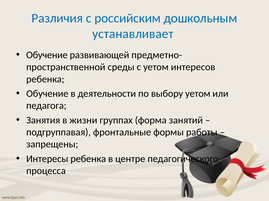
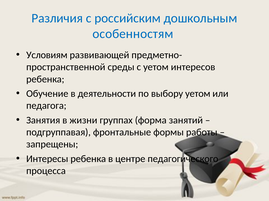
устанавливает: устанавливает -> особенностям (133, 34)
Обучение: Обучение -> Условиям (47, 55)
